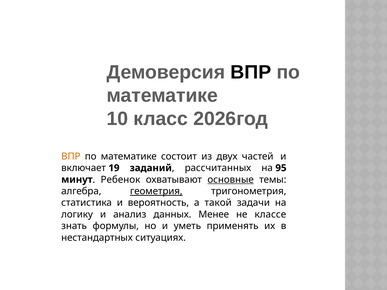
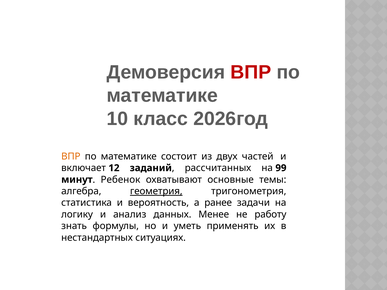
ВПР colour: black -> red (251, 72)
19: 19 -> 12 (114, 168)
95: 95 -> 99 (281, 168)
основные underline: present -> none (231, 180)
такой: такой -> ранее (218, 203)
классе: классе -> работу (270, 215)
